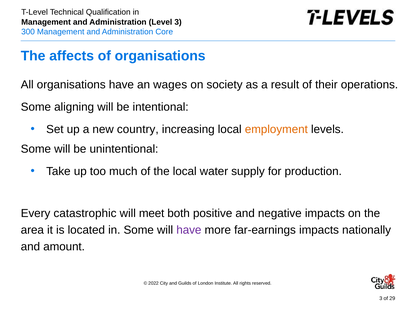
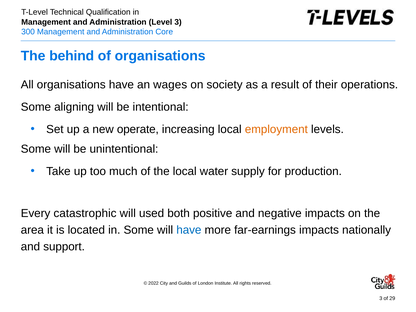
affects: affects -> behind (72, 56)
country: country -> operate (138, 129)
meet: meet -> used (152, 213)
have colour: purple -> blue (189, 230)
amount: amount -> support (64, 247)
